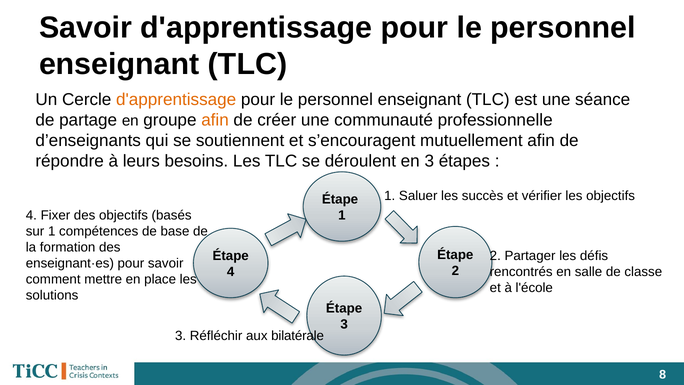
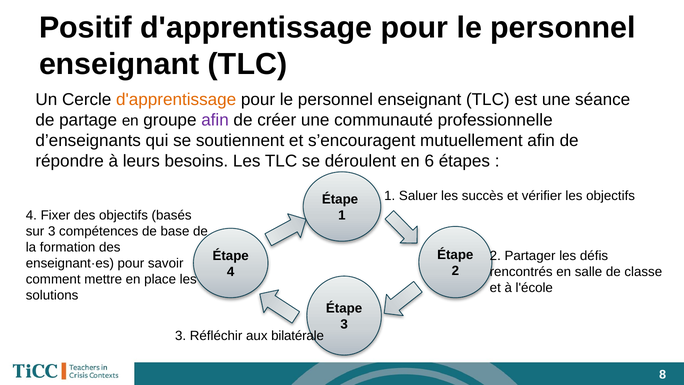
Savoir: Savoir -> Positif (86, 28)
afin colour: orange -> purple (215, 120)
en 3: 3 -> 6 (429, 161)
sur 1: 1 -> 3 (52, 231)
